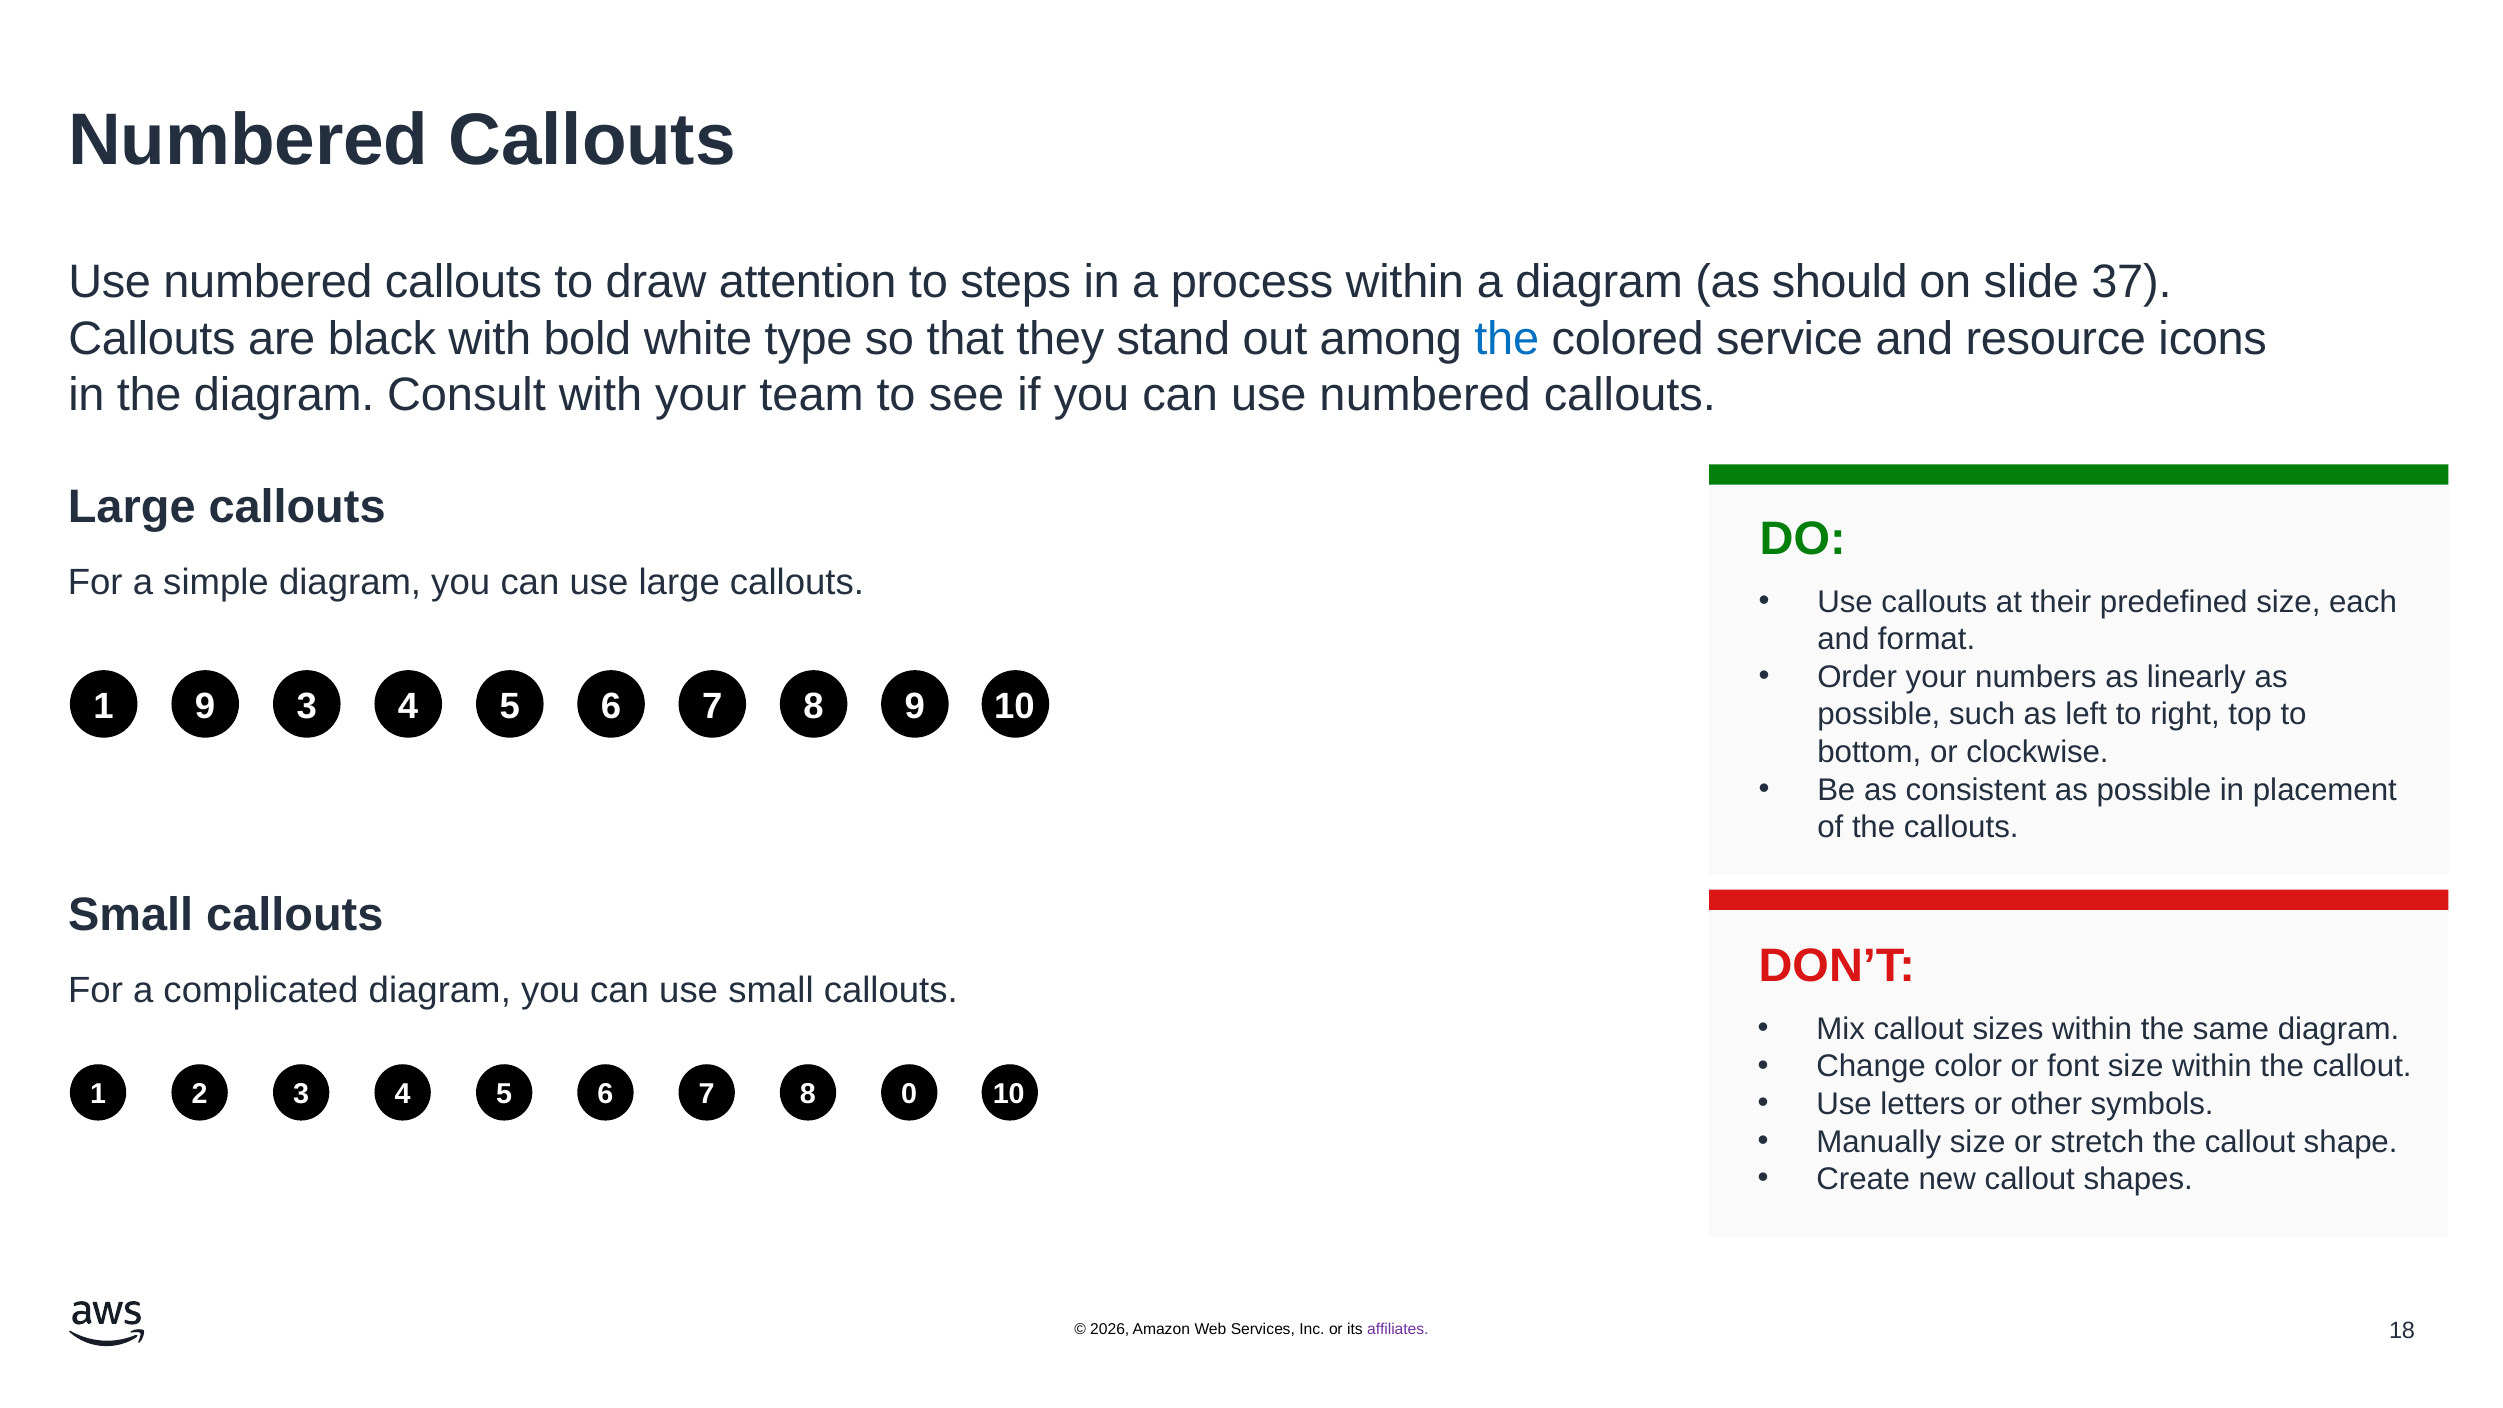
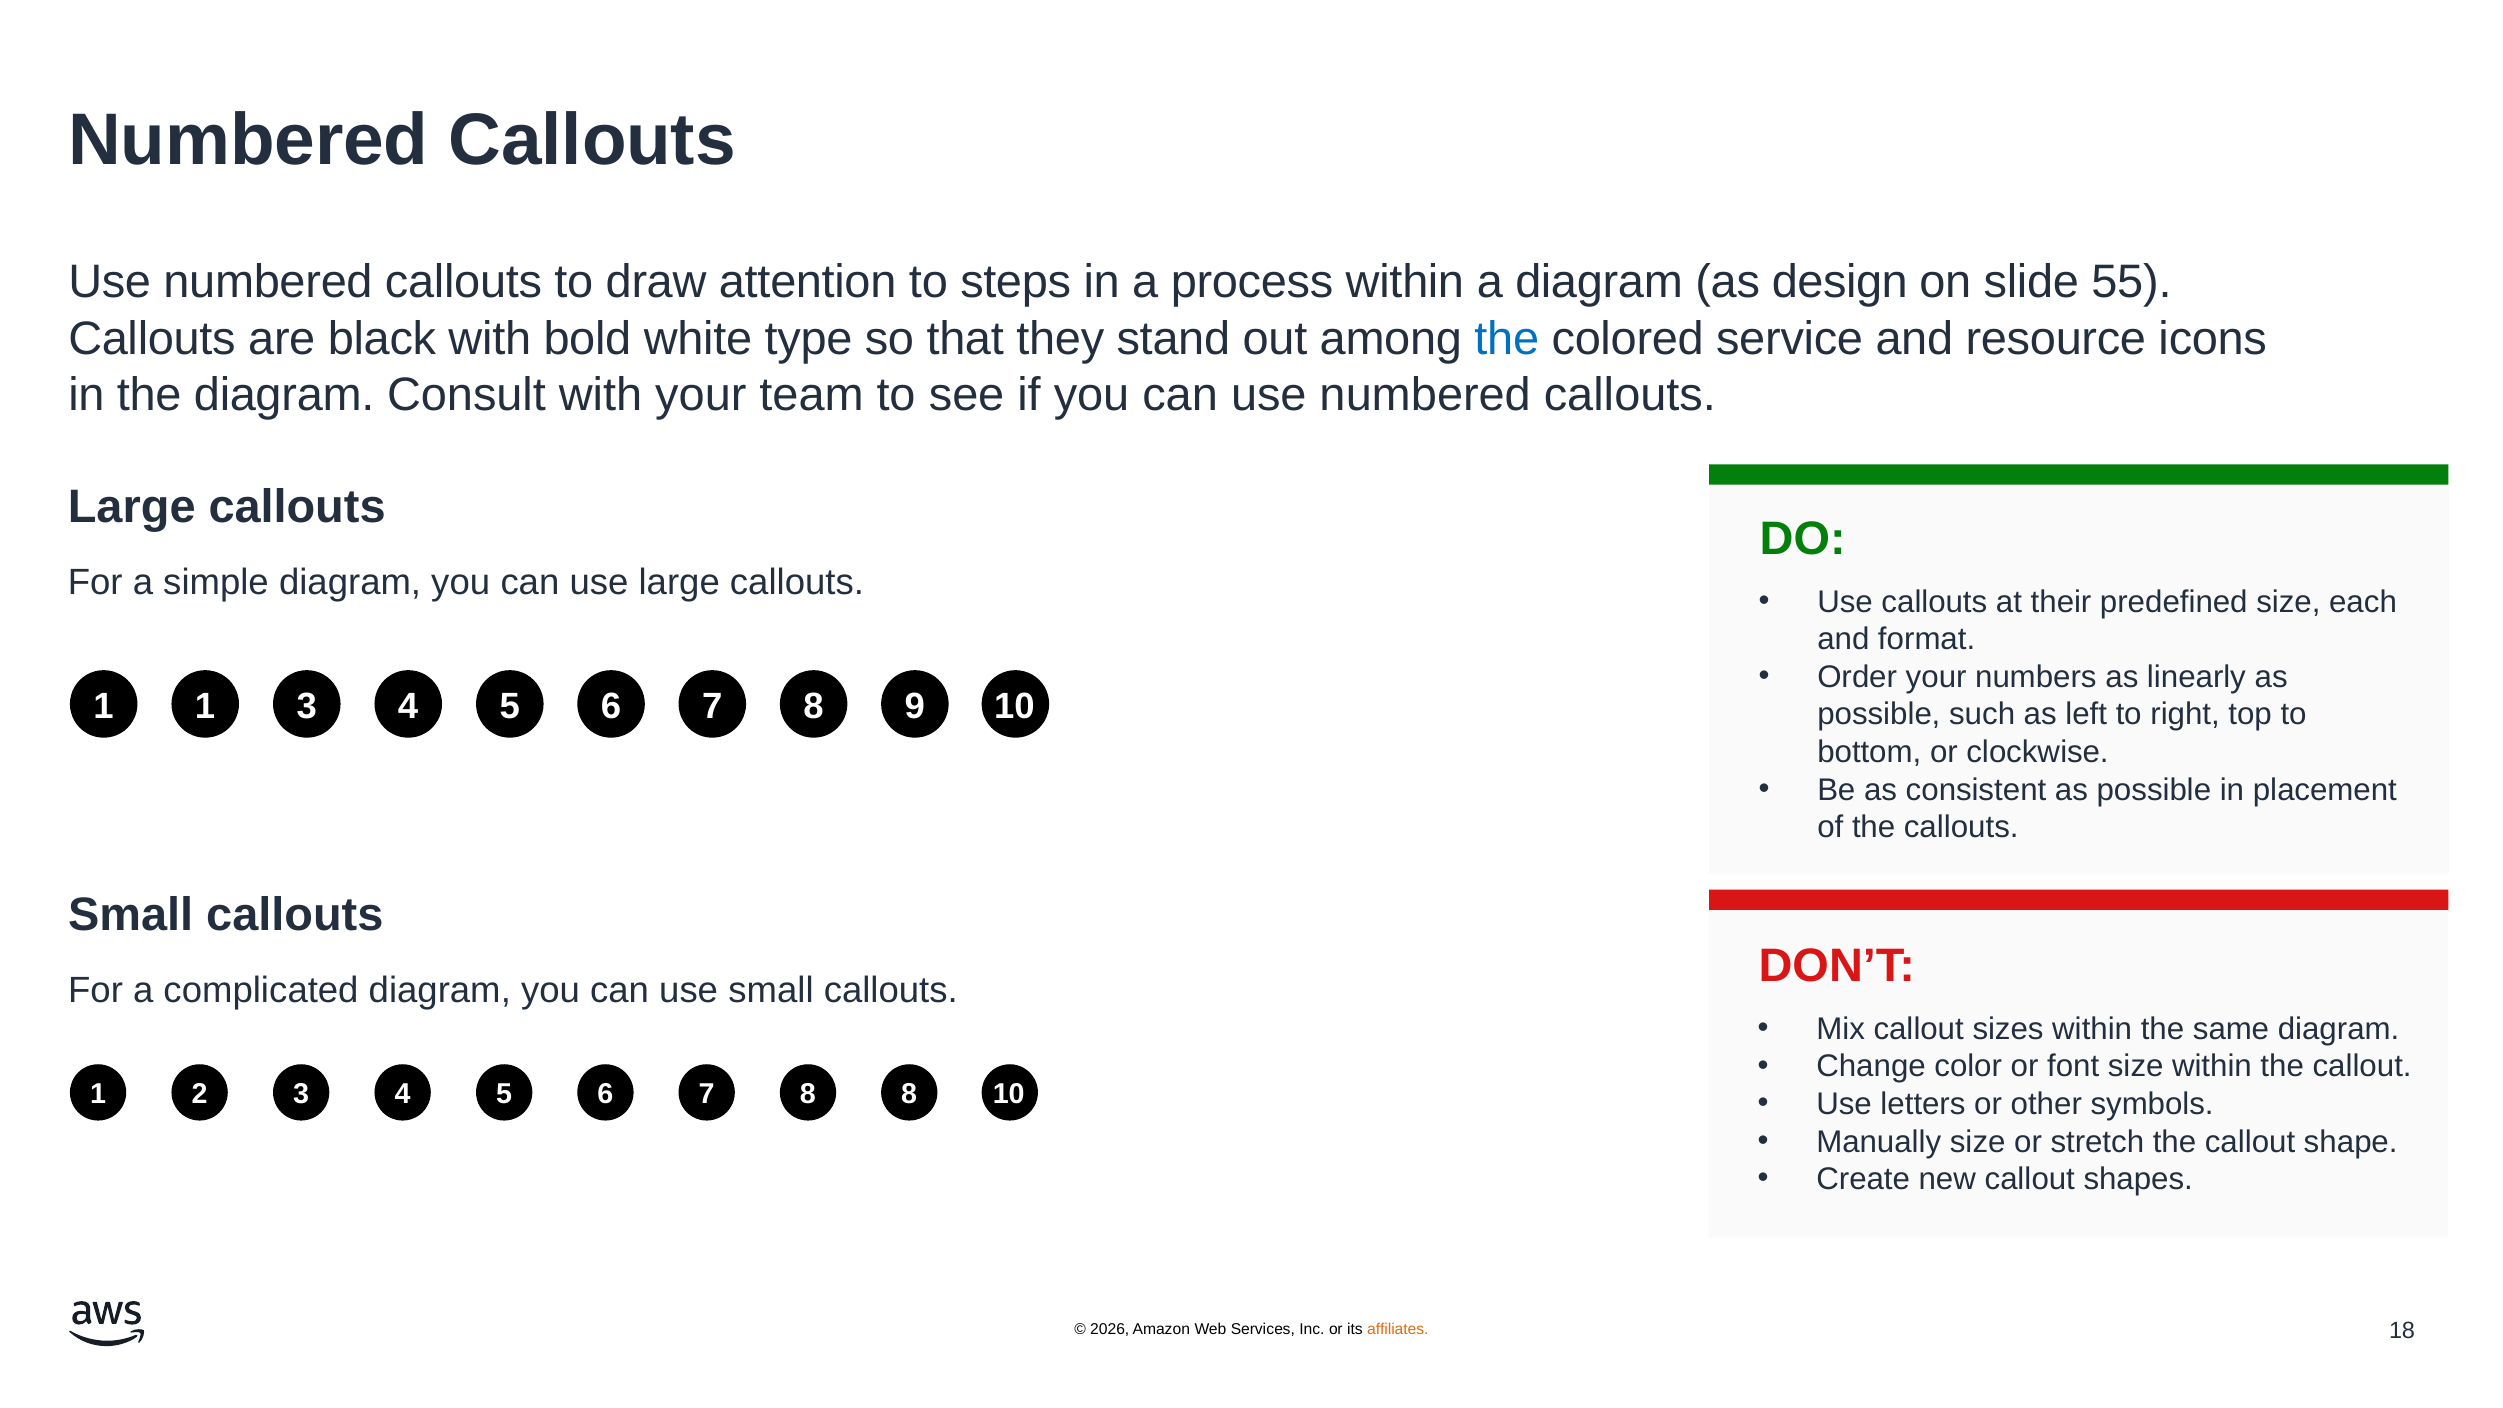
should: should -> design (1840, 282)
37: 37 -> 55 (2131, 282)
1 9: 9 -> 1 (205, 706)
8 0: 0 -> 8 (909, 1094)
affiliates colour: purple -> orange (1398, 1330)
